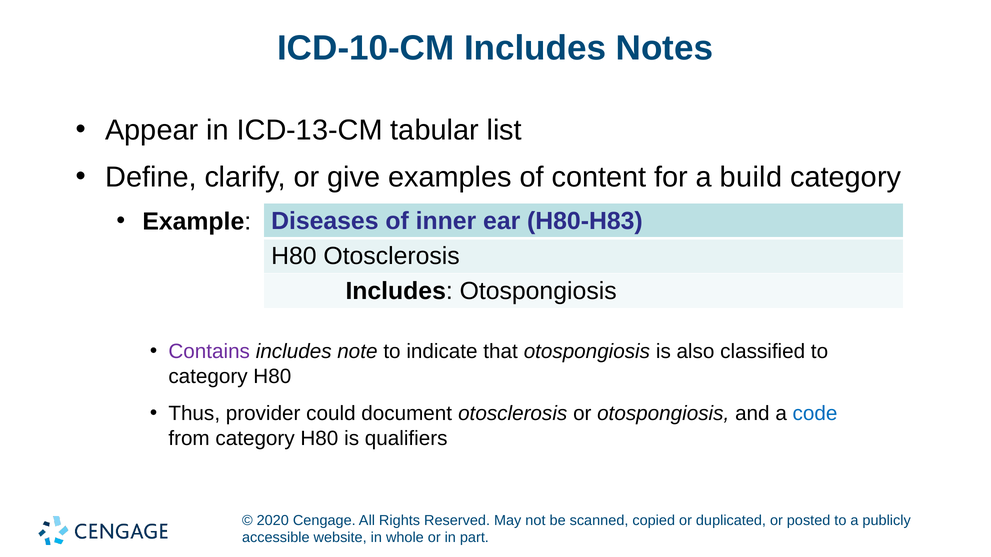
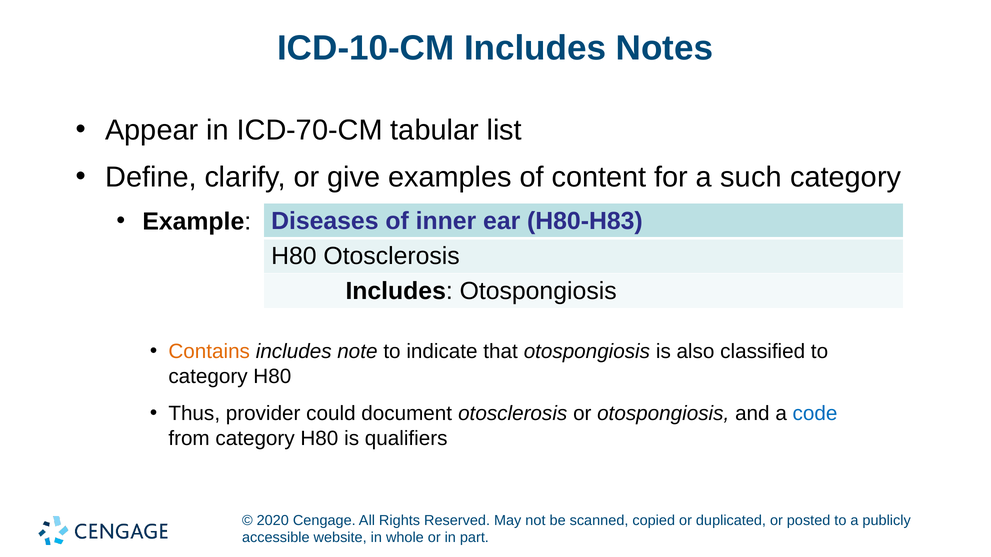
ICD-13-CM: ICD-13-CM -> ICD-70-CM (310, 130)
build: build -> such (751, 177)
Contains colour: purple -> orange (209, 352)
